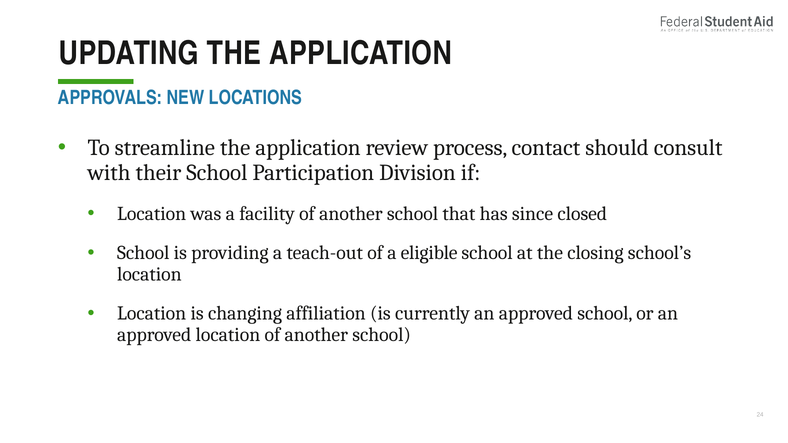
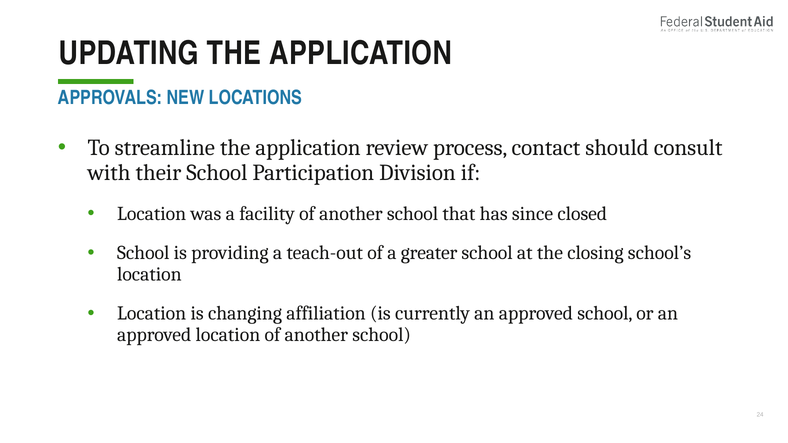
eligible: eligible -> greater (429, 253)
